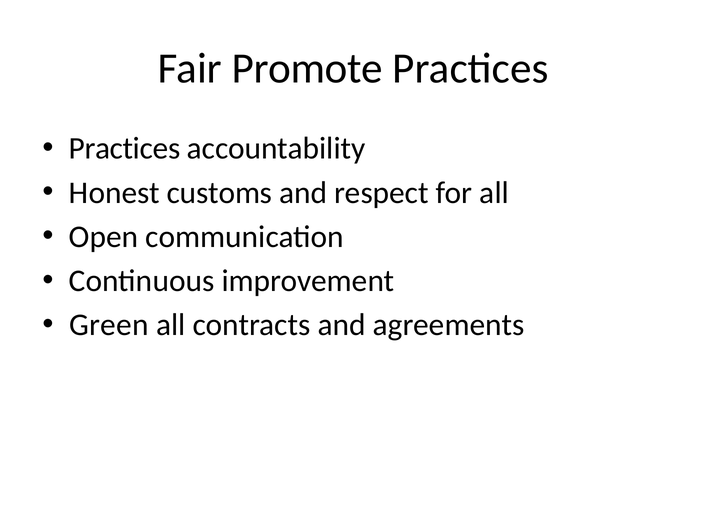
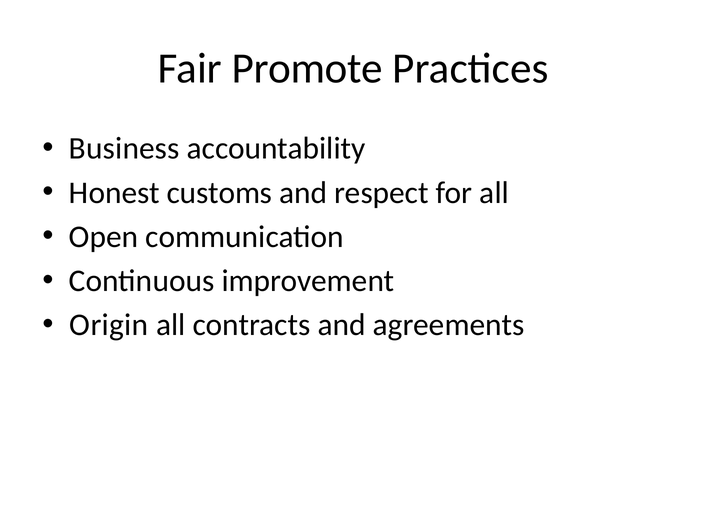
Practices: Practices -> Business (124, 148)
Green: Green -> Origin (109, 324)
